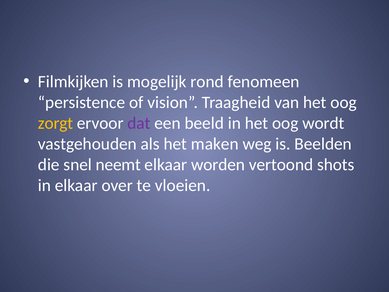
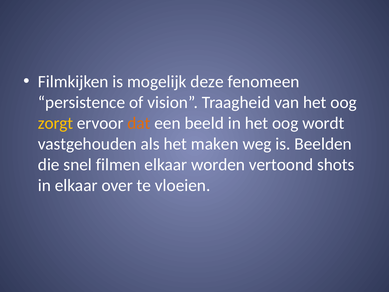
rond: rond -> deze (207, 82)
dat colour: purple -> orange (139, 123)
neemt: neemt -> filmen (118, 165)
